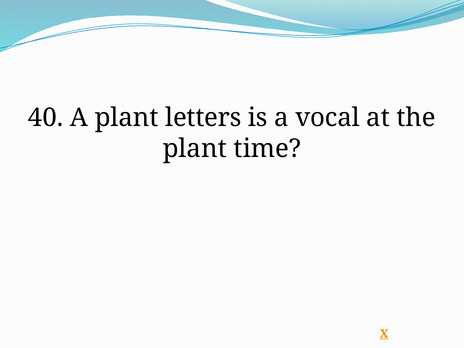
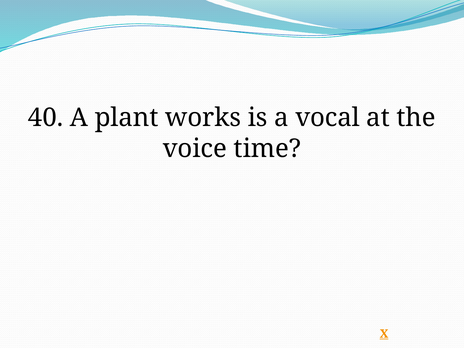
letters: letters -> works (203, 118)
plant: plant -> voice (195, 149)
